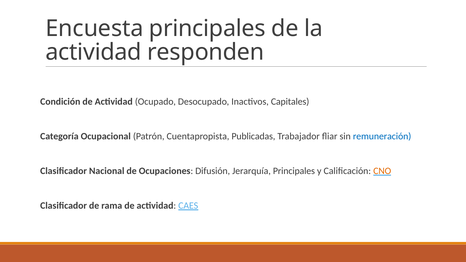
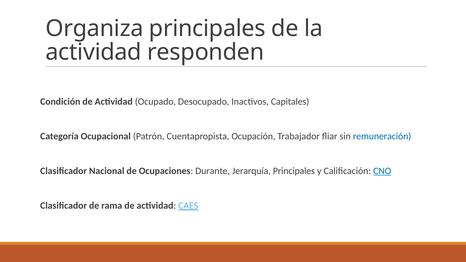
Encuesta: Encuesta -> Organiza (95, 28)
Publicadas: Publicadas -> Ocupación (253, 136)
Difusión: Difusión -> Durante (213, 171)
CNO colour: orange -> blue (382, 171)
